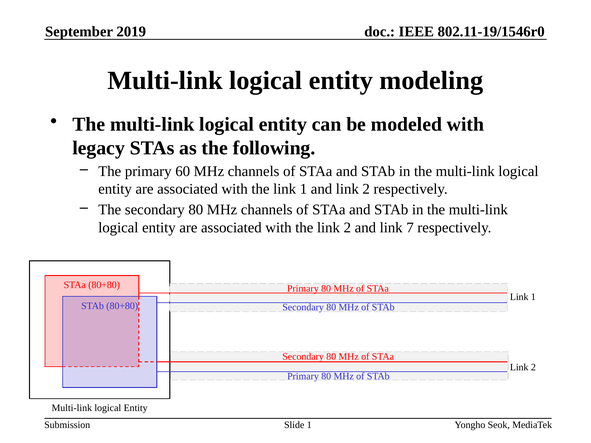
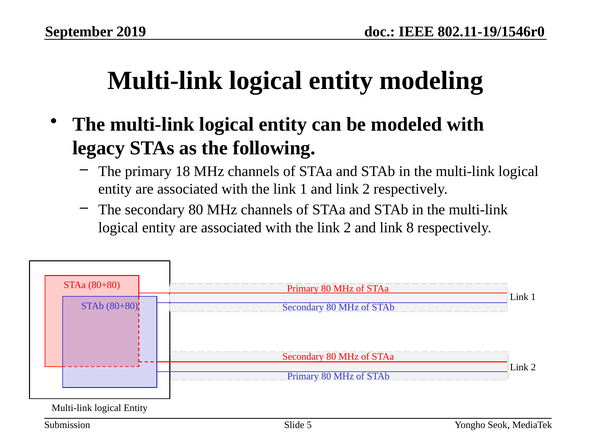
60: 60 -> 18 (183, 171)
7: 7 -> 8 (410, 228)
Slide 1: 1 -> 5 (309, 425)
